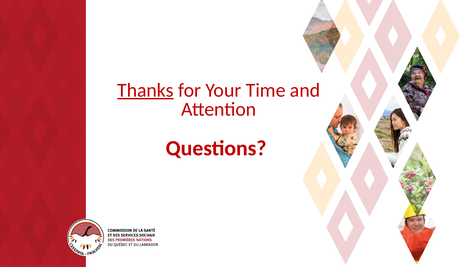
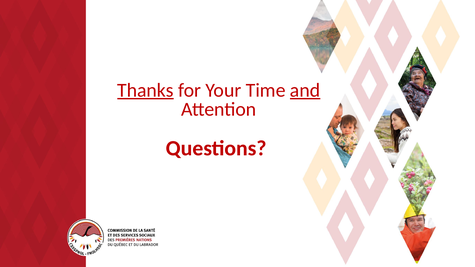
and underline: none -> present (305, 90)
